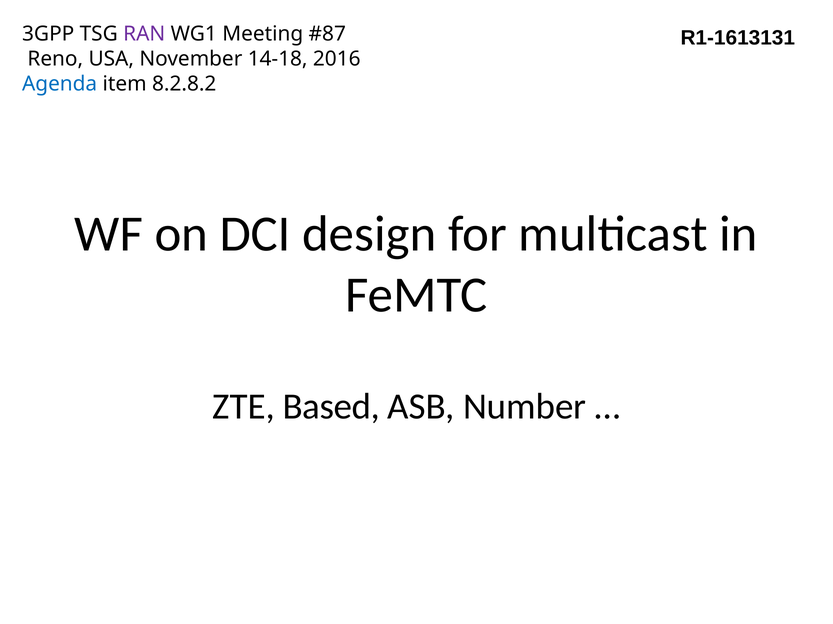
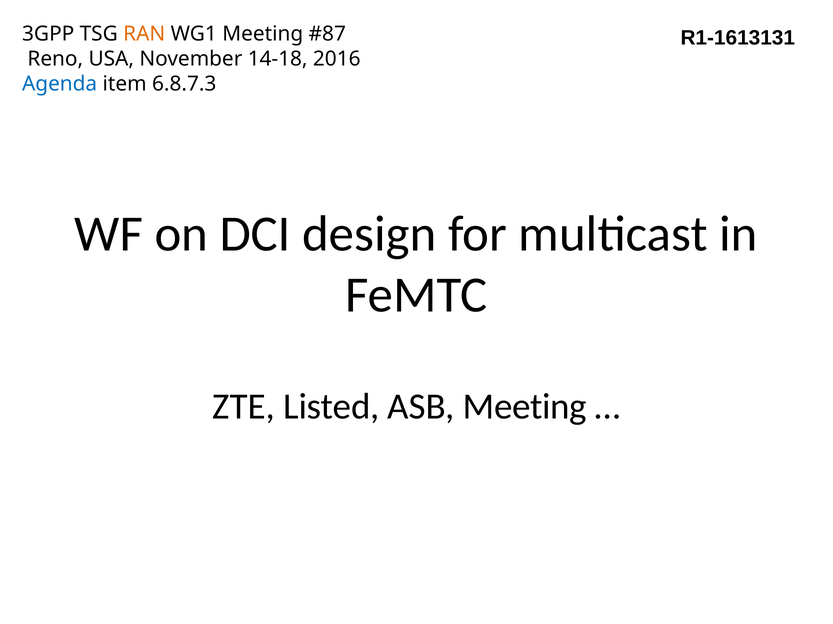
RAN colour: purple -> orange (144, 34)
8.2.8.2: 8.2.8.2 -> 6.8.7.3 (184, 84)
Based: Based -> Listed (331, 407)
ASB Number: Number -> Meeting (525, 407)
